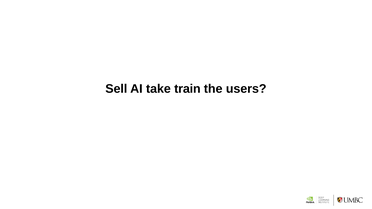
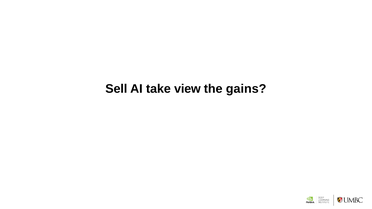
train: train -> view (187, 89)
users: users -> gains (246, 89)
